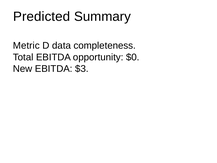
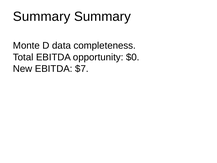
Predicted: Predicted -> Summary (42, 16)
Metric: Metric -> Monte (26, 46)
$3: $3 -> $7 (82, 69)
